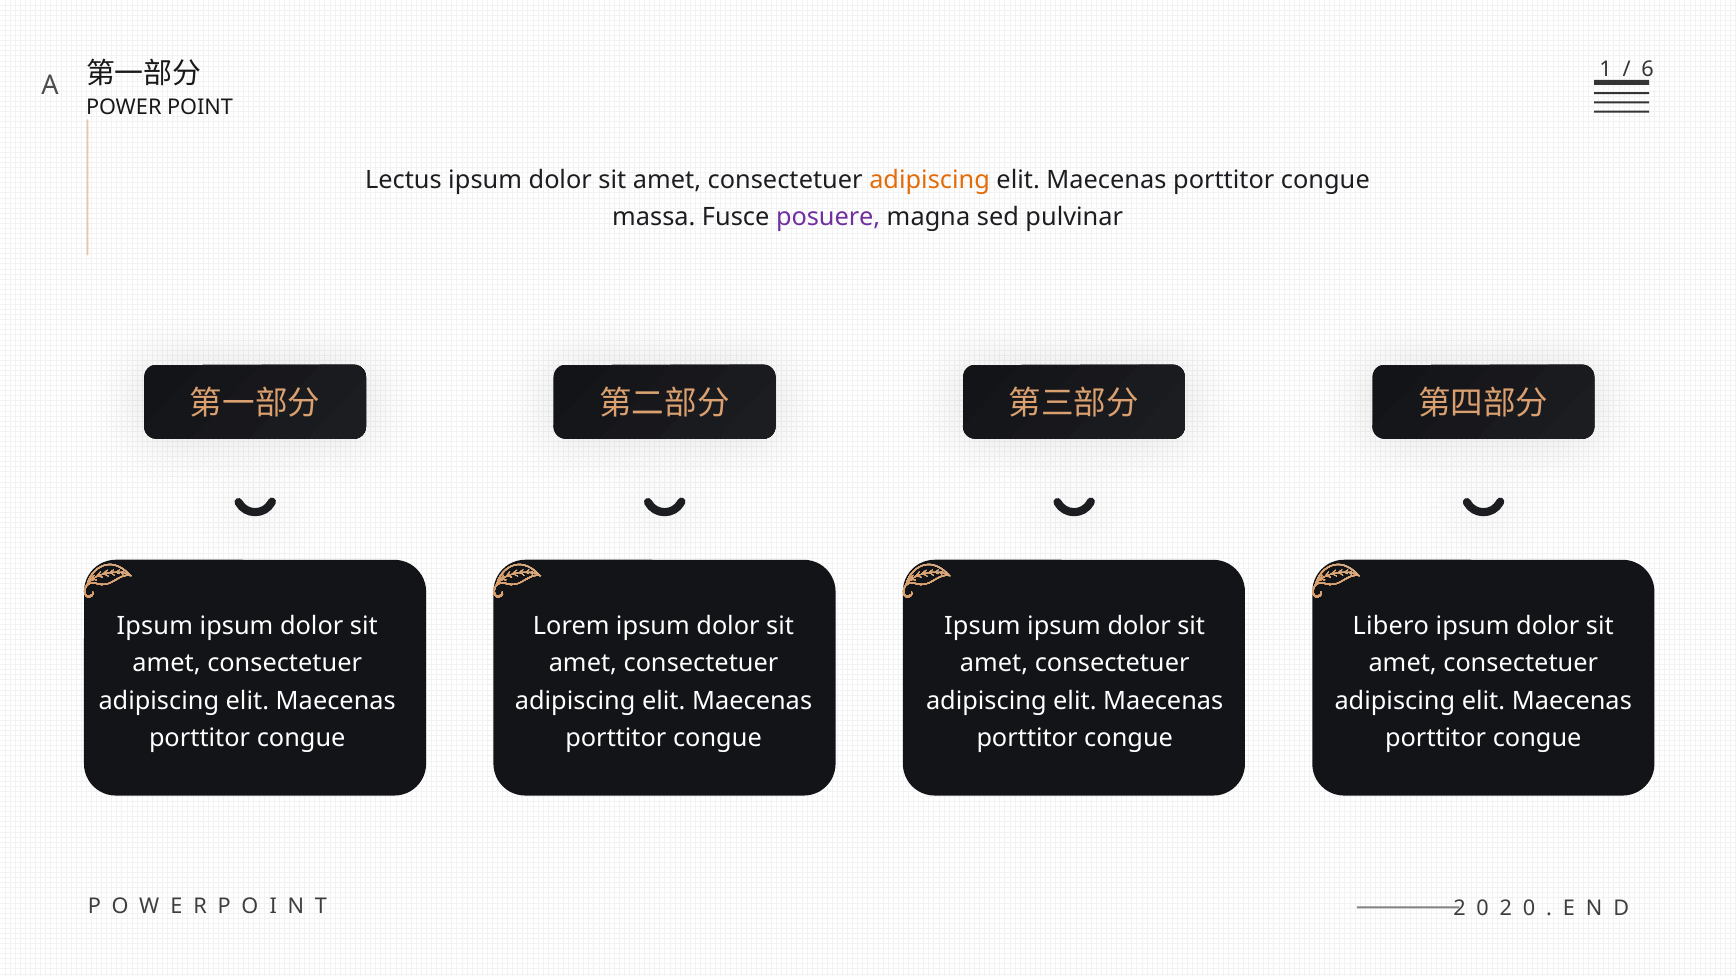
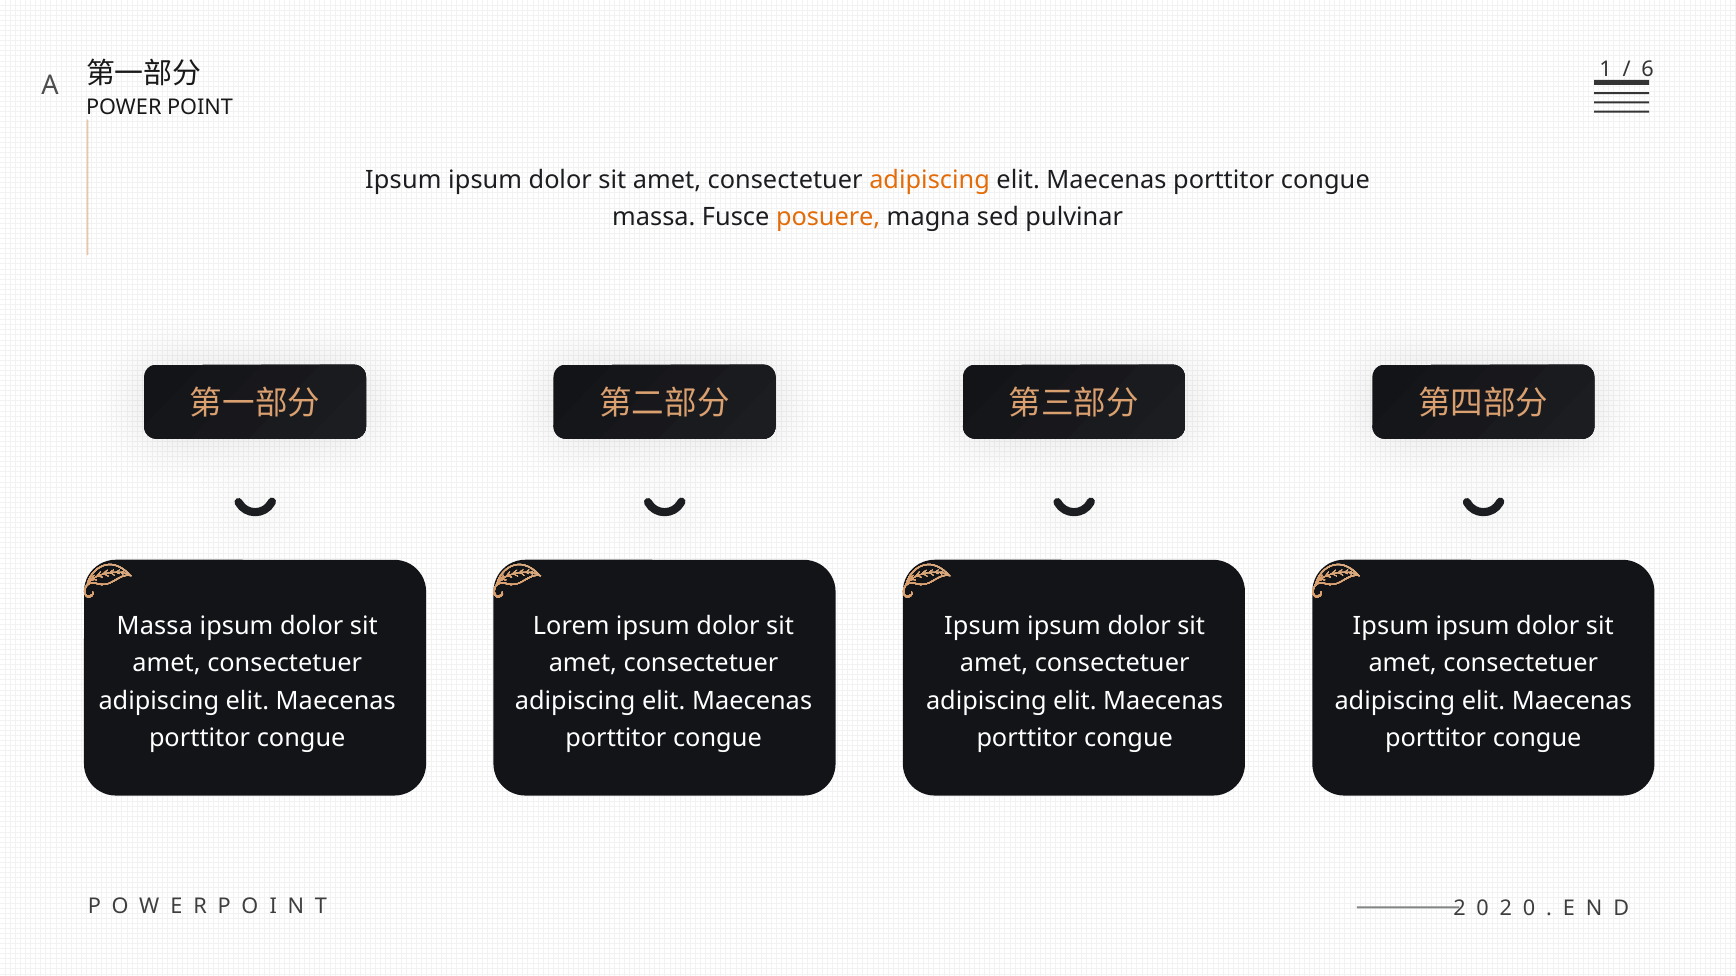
Lectus: Lectus -> Ipsum (403, 180)
posuere colour: purple -> orange (828, 218)
Ipsum: Ipsum -> Massa (155, 626)
Libero: Libero -> Ipsum (1391, 626)
